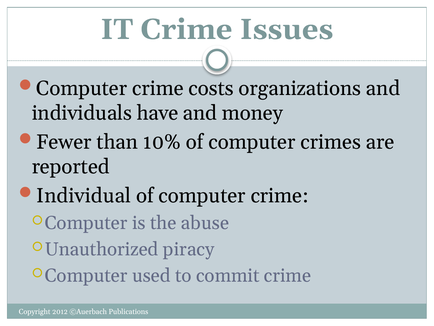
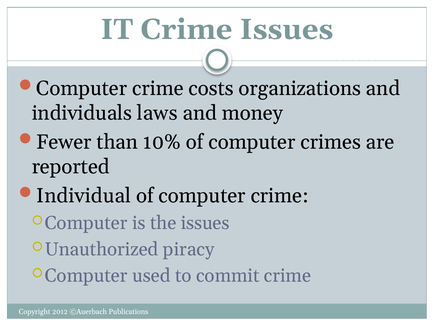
have: have -> laws (157, 113)
the abuse: abuse -> issues (205, 223)
